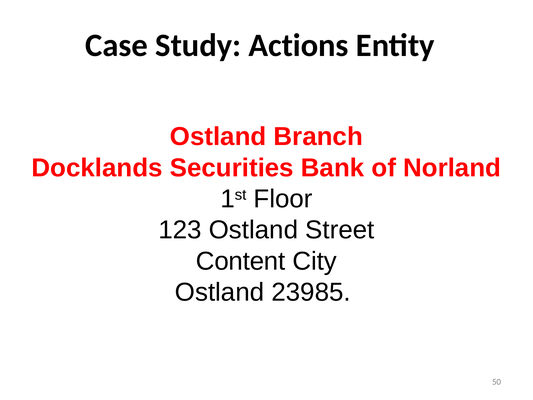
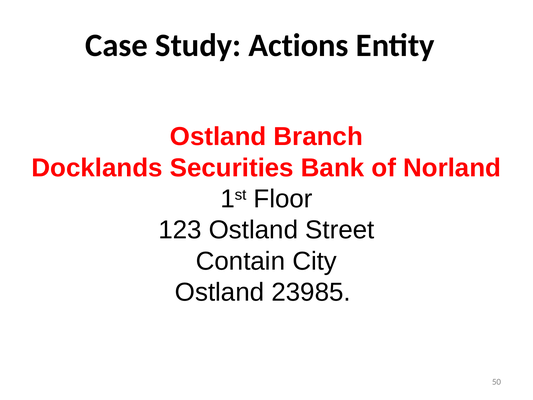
Content: Content -> Contain (240, 261)
